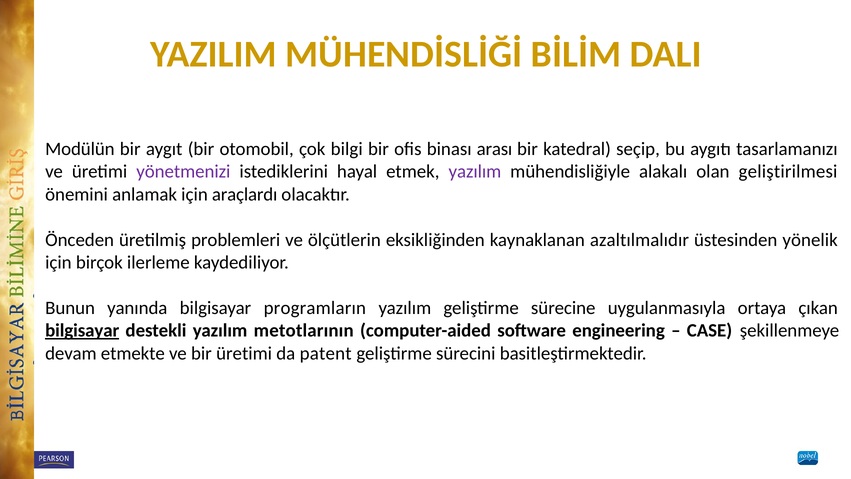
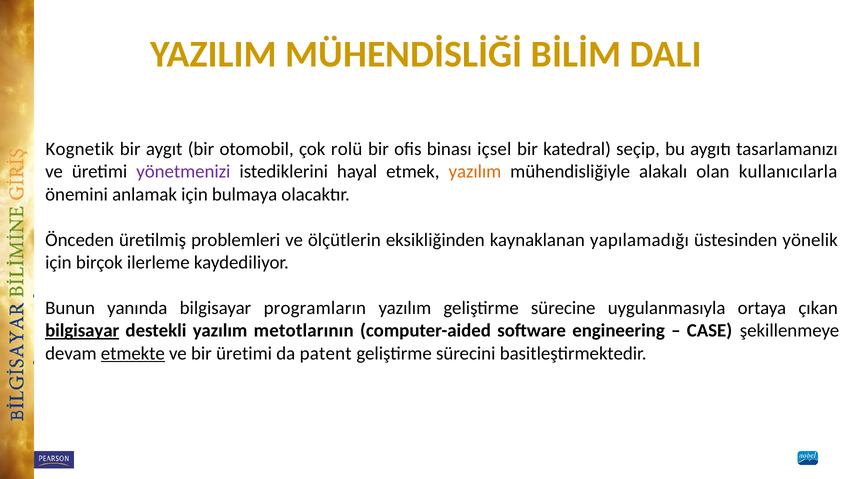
Modülün: Modülün -> Kognetik (80, 149)
bilgi: bilgi -> rolü (347, 149)
arası: arası -> içsel (494, 149)
yazılım colour: purple -> orange (475, 172)
geliştirilmesi: geliştirilmesi -> kullanıcılarla (788, 172)
araçlardı: araçlardı -> bulmaya (245, 194)
azaltılmalıdır: azaltılmalıdır -> yapılamadığı (639, 240)
etmekte underline: none -> present (133, 353)
